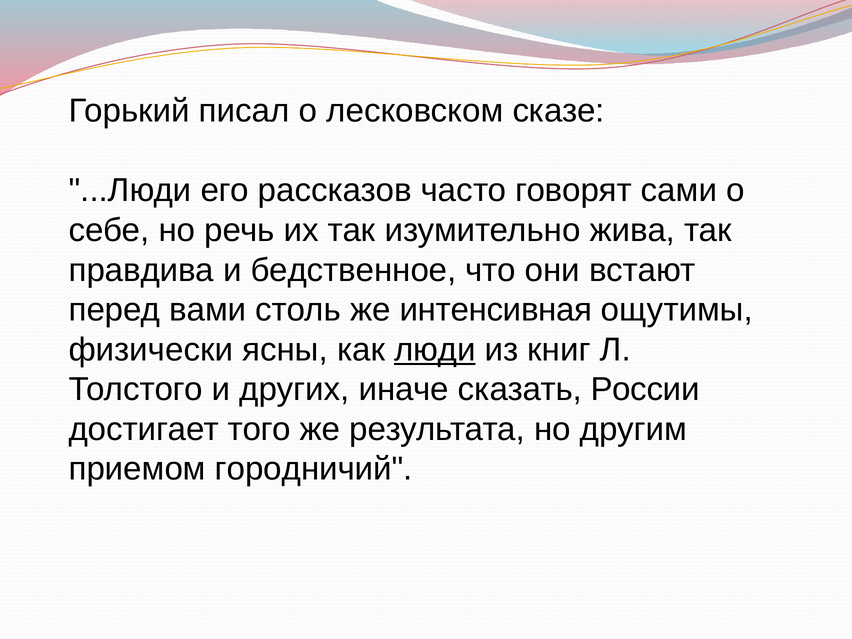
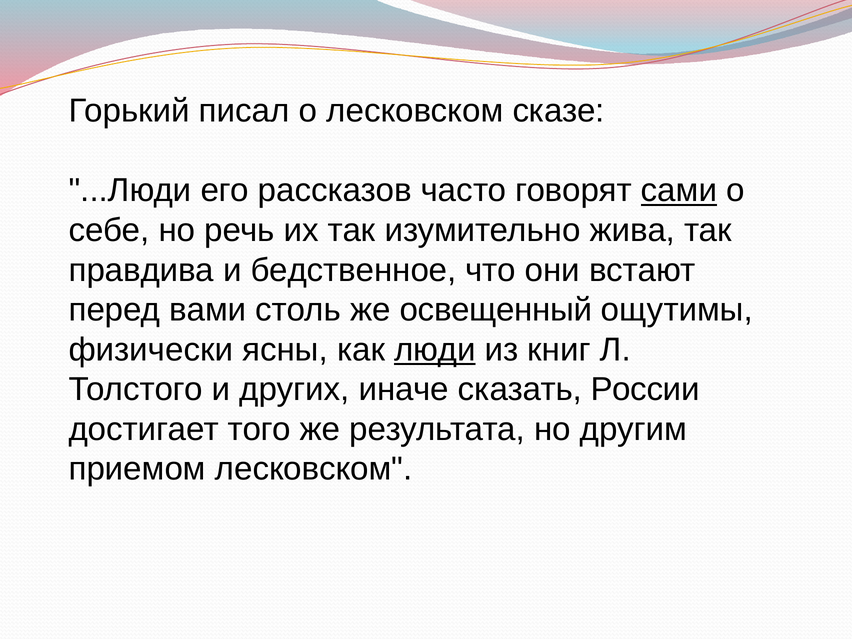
сами underline: none -> present (679, 191)
интенсивная: интенсивная -> освещенный (496, 310)
приемом городничий: городничий -> лесковском (314, 469)
